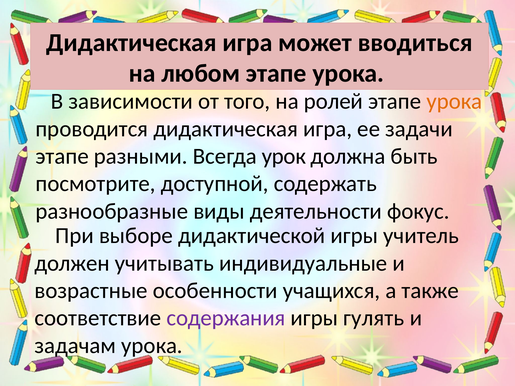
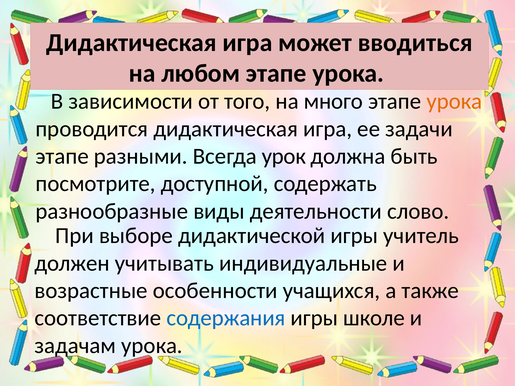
ролей: ролей -> много (333, 101)
фокус: фокус -> слово (418, 211)
содержания colour: purple -> blue (226, 318)
гулять: гулять -> школе (374, 318)
